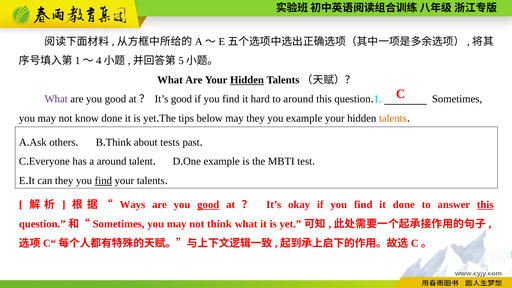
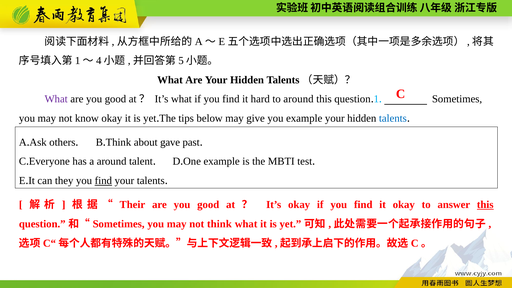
Hidden underline: present -> none (247, 80)
It’s good: good -> what (181, 99)
know done: done -> okay (112, 118)
may they: they -> give (256, 118)
talents colour: orange -> blue (393, 118)
tests: tests -> gave (170, 142)
Ways: Ways -> Their (132, 205)
good underline: present -> none (208, 205)
it done: done -> okay (404, 205)
